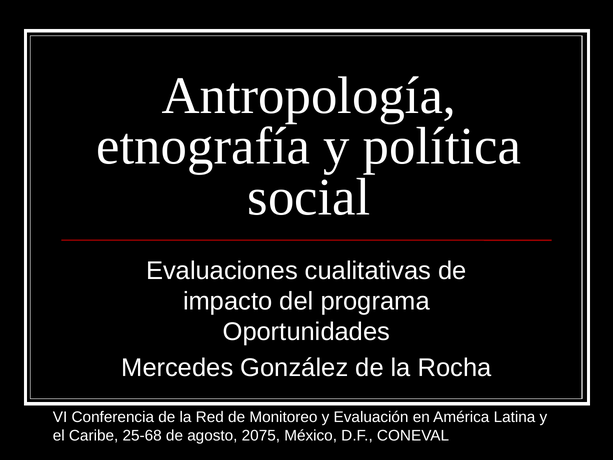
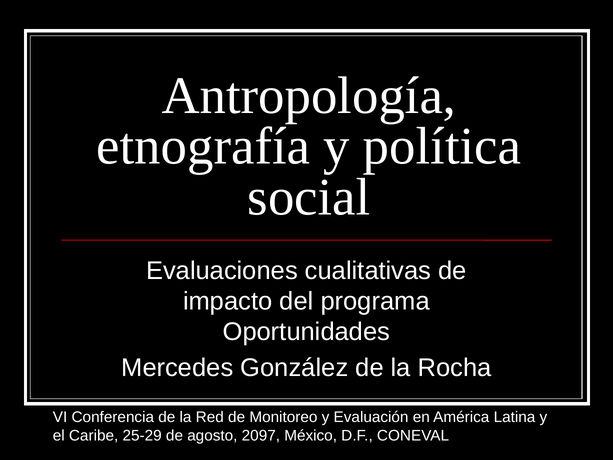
25-68: 25-68 -> 25-29 (142, 435)
2075: 2075 -> 2097 (261, 435)
